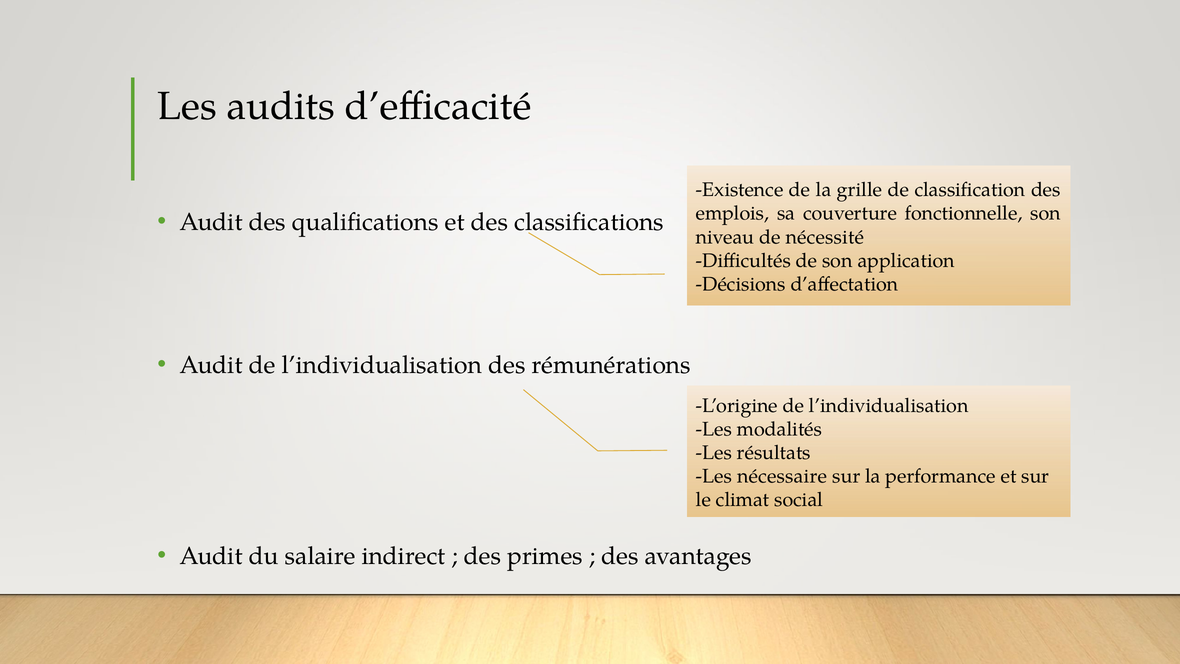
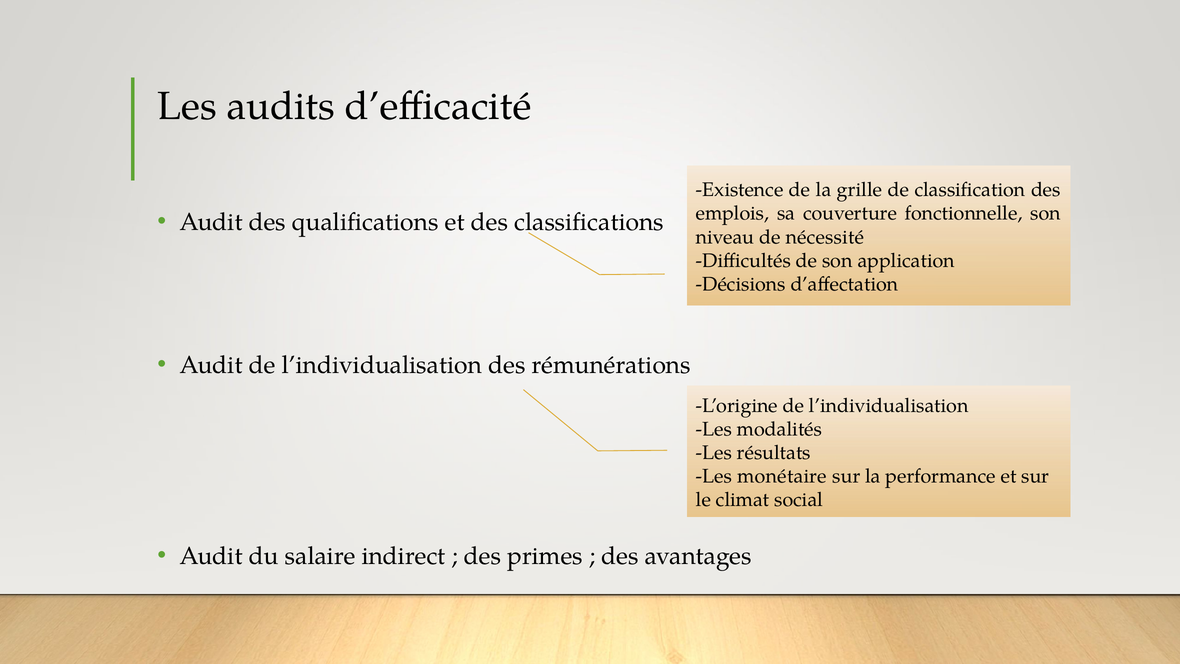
nécessaire: nécessaire -> monétaire (782, 476)
